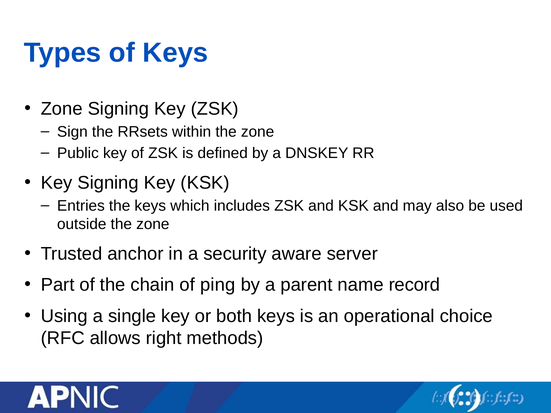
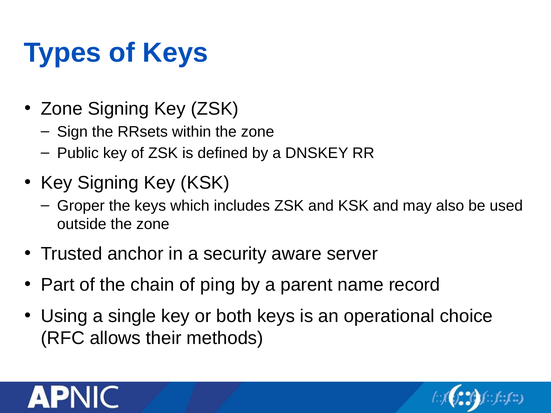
Entries: Entries -> Groper (81, 206)
right: right -> their (164, 338)
